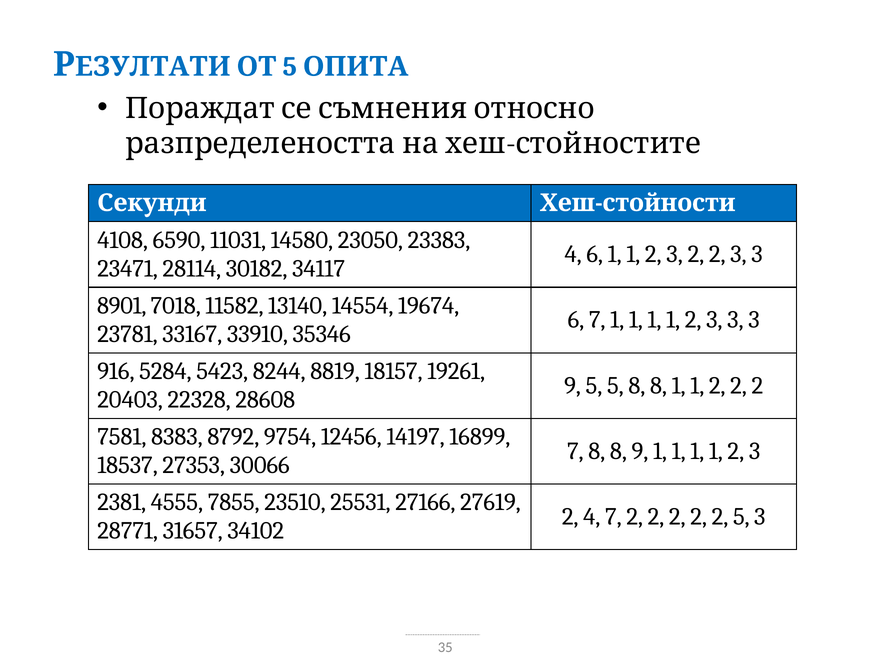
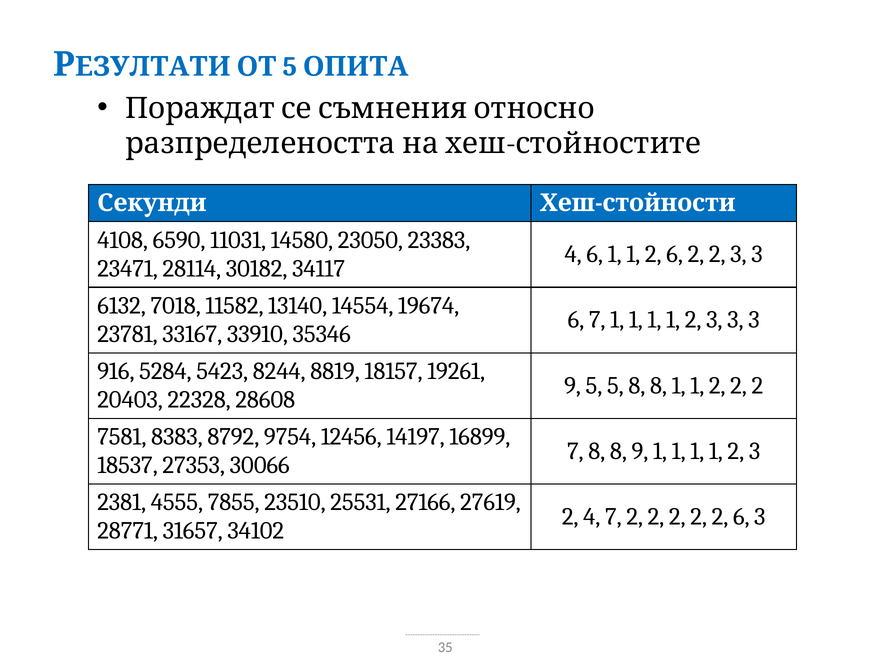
3: 3 -> 6 (675, 254)
8901: 8901 -> 6132 (122, 306)
2 2 5: 5 -> 6 (741, 516)
